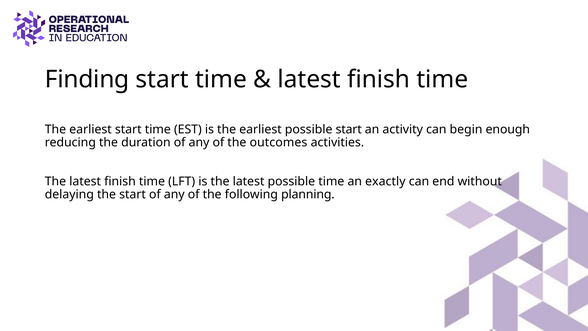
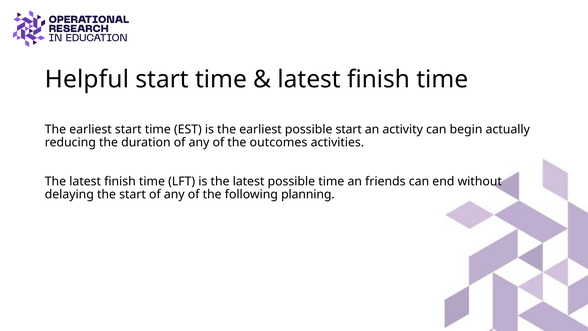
Finding: Finding -> Helpful (87, 79)
enough: enough -> actually (508, 129)
exactly: exactly -> friends (385, 181)
